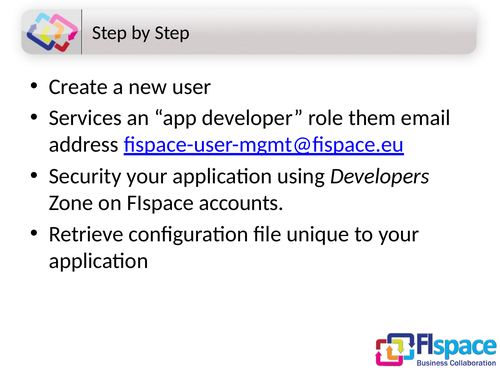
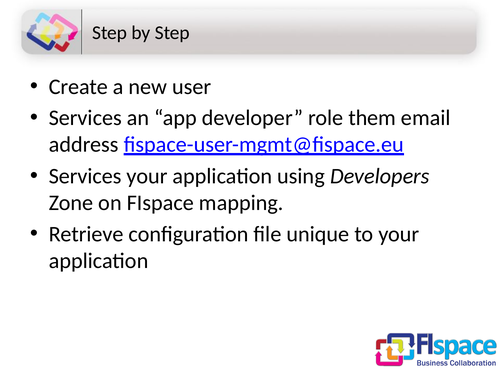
Security: Security -> Services (85, 176)
accounts: accounts -> mapping (241, 203)
